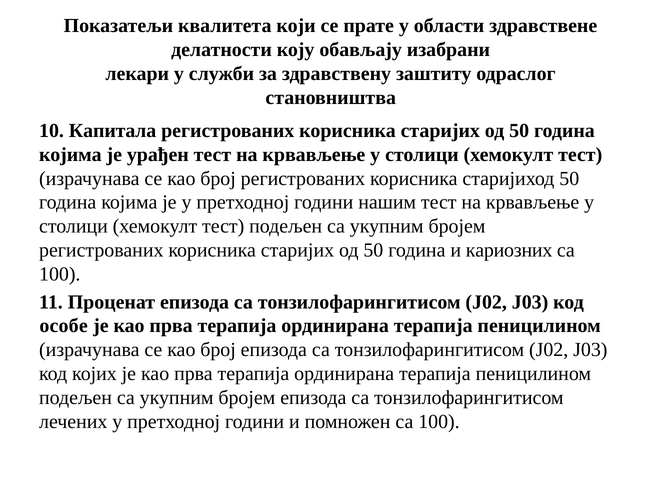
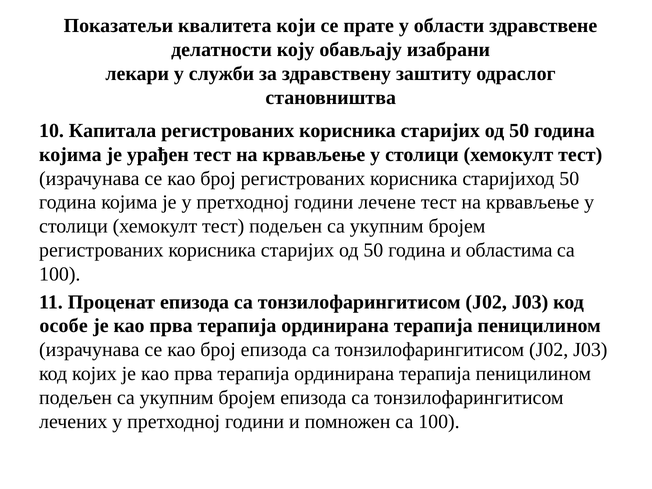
нашим: нашим -> лечене (387, 202)
кариозних: кариозних -> областима (509, 250)
